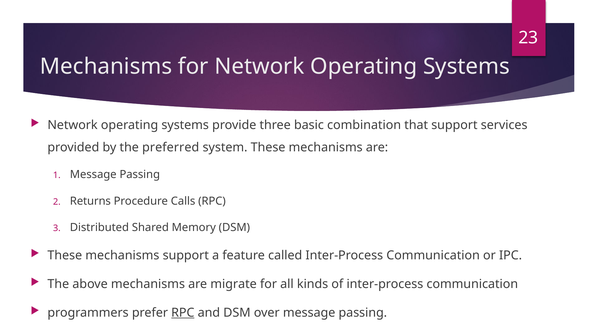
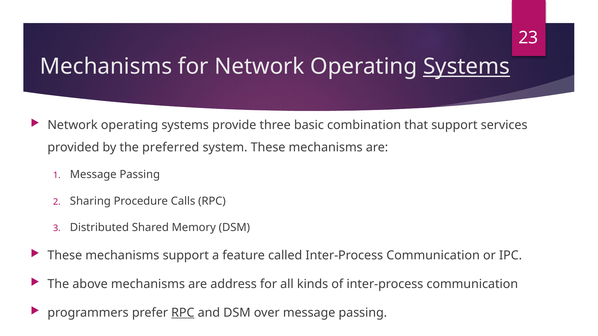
Systems underline: none -> present (466, 67)
Returns: Returns -> Sharing (90, 201)
migrate: migrate -> address (234, 284)
